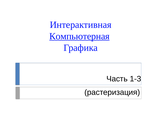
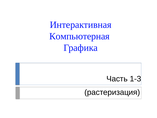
Компьютерная underline: present -> none (79, 36)
